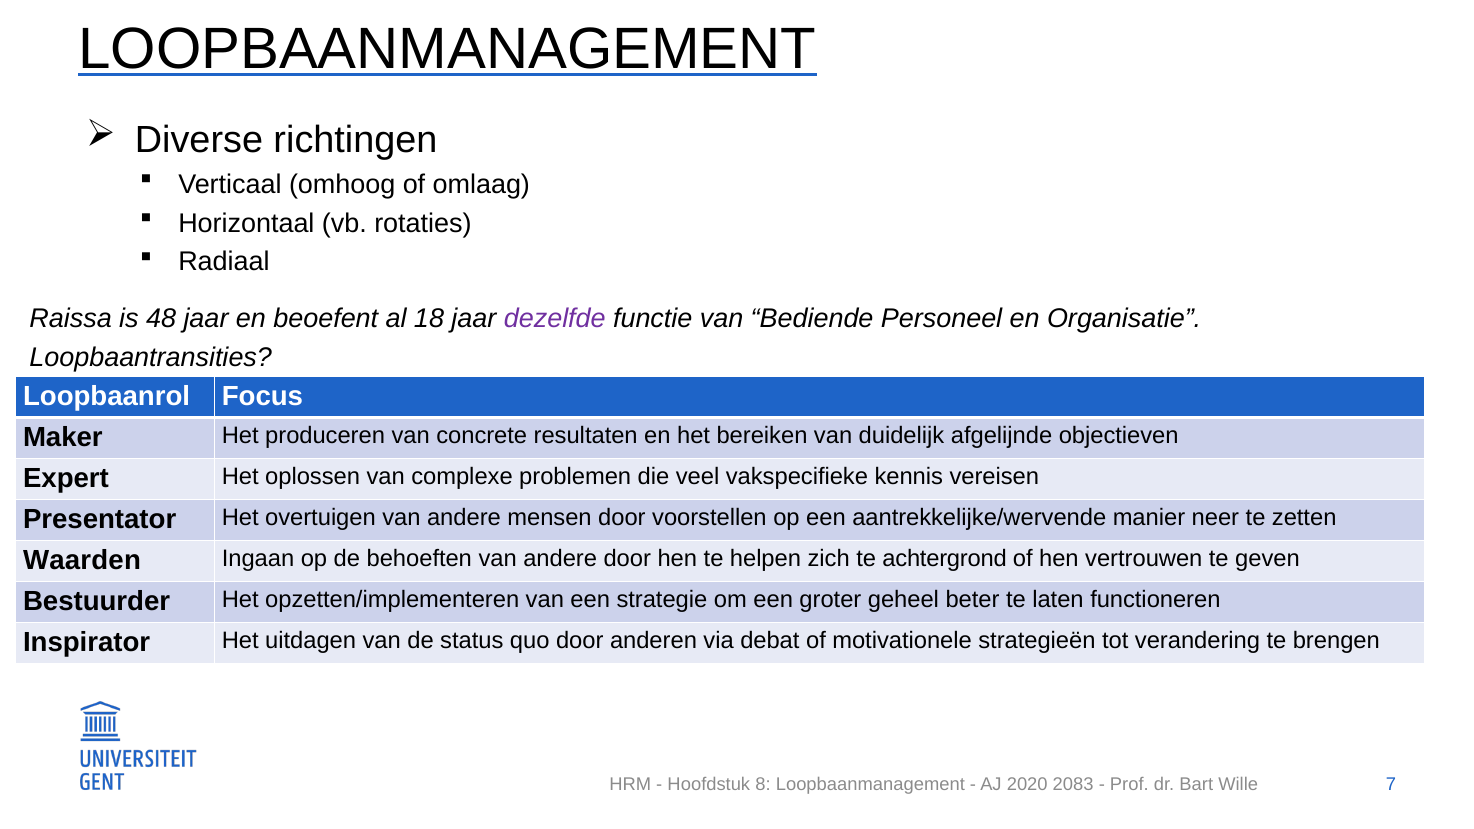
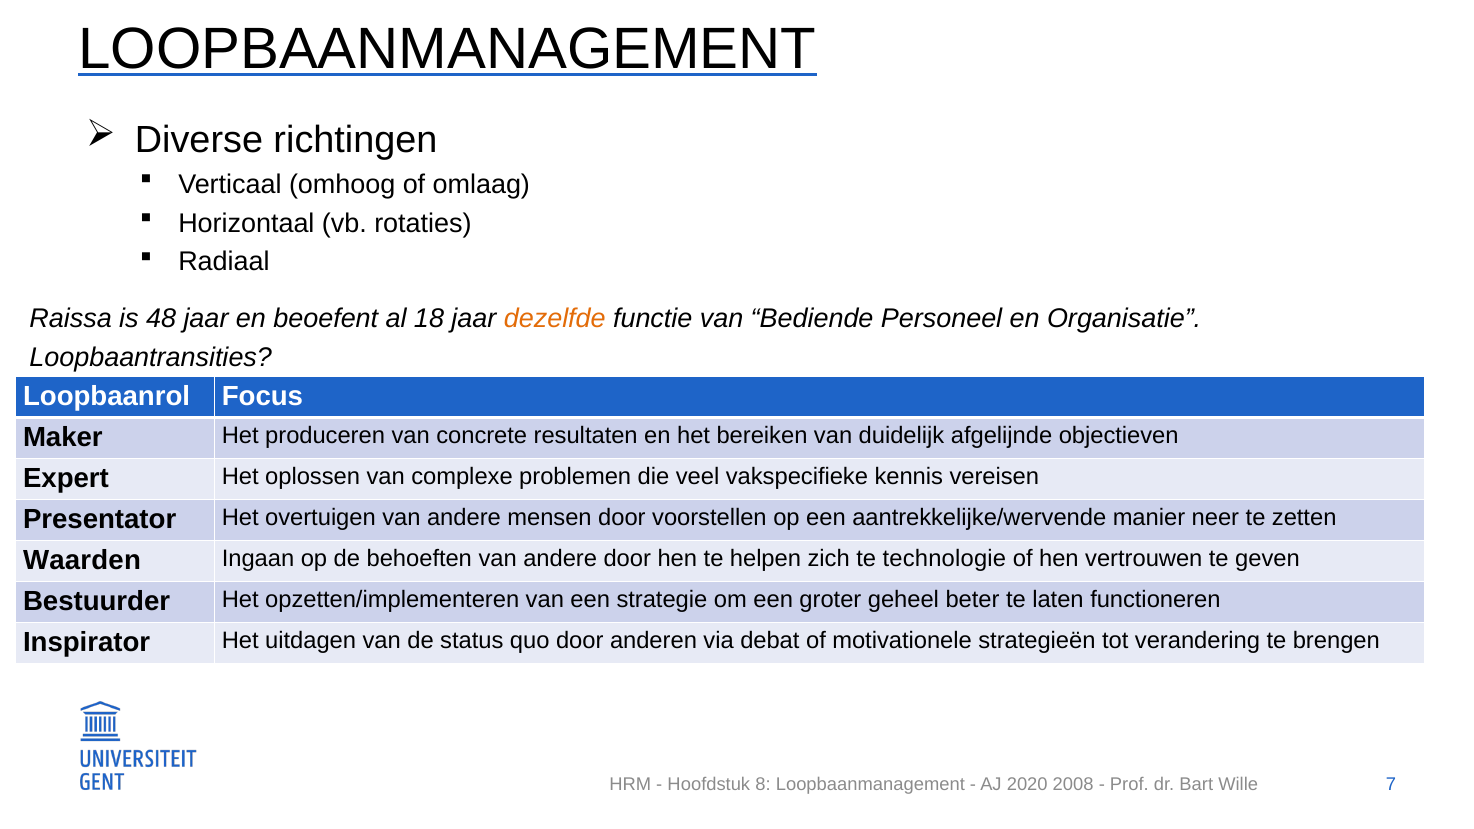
dezelfde colour: purple -> orange (555, 319)
achtergrond: achtergrond -> technologie (944, 558)
2083: 2083 -> 2008 (1073, 785)
